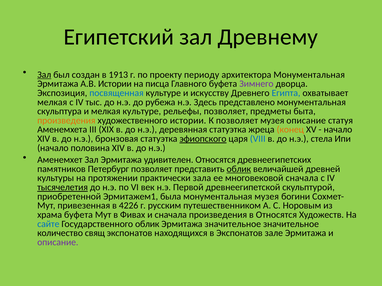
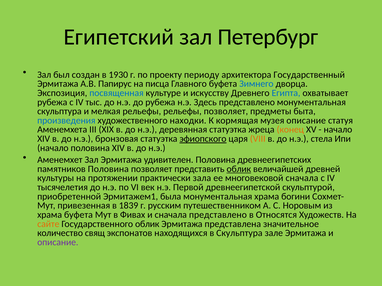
Древнему: Древнему -> Петербург (268, 37)
Зал underline: present -> none (44, 75)
1913: 1913 -> 1930 (118, 75)
архитектора Монументальная: Монументальная -> Государственный (309, 75)
А.В Истории: Истории -> Папирус (115, 84)
Зимнего colour: purple -> blue (256, 84)
мелкая: мелкая -> рубежа (52, 102)
мелкая культуре: культуре -> рельефы (142, 111)
произведения colour: orange -> blue (66, 121)
художественного истории: истории -> находки (188, 121)
К позволяет: позволяет -> кормящая (237, 121)
VIII colour: blue -> orange (258, 139)
удивителен Относятся: Относятся -> Половина (215, 160)
памятников Петербург: Петербург -> Половина (108, 169)
тысячелетия underline: present -> none (63, 188)
монументальная музея: музея -> храма (267, 197)
4226: 4226 -> 1839 (129, 206)
сначала произведения: произведения -> представлено (218, 215)
сайте colour: blue -> orange (48, 224)
Эрмитажа значительное: значительное -> представлена (233, 224)
в Экспонатов: Экспонатов -> Скульптура (239, 233)
